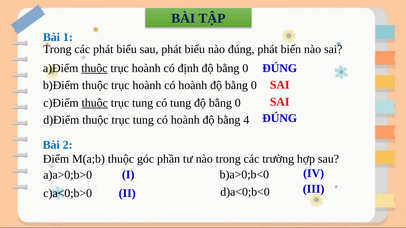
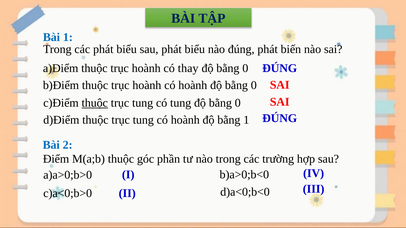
thuộc underline: present -> none (94, 68)
định: định -> thay (188, 68)
bằng 4: 4 -> 1 (246, 120)
